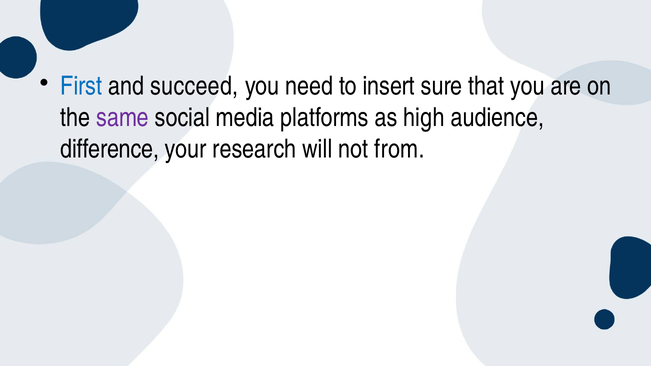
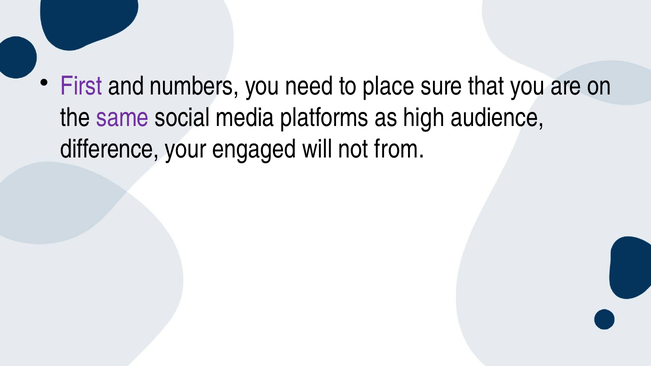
First colour: blue -> purple (81, 86)
succeed: succeed -> numbers (195, 86)
insert: insert -> place (389, 86)
research: research -> engaged (254, 149)
